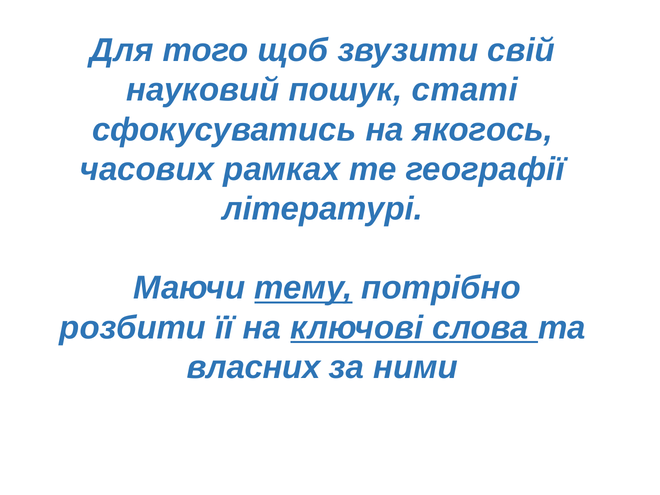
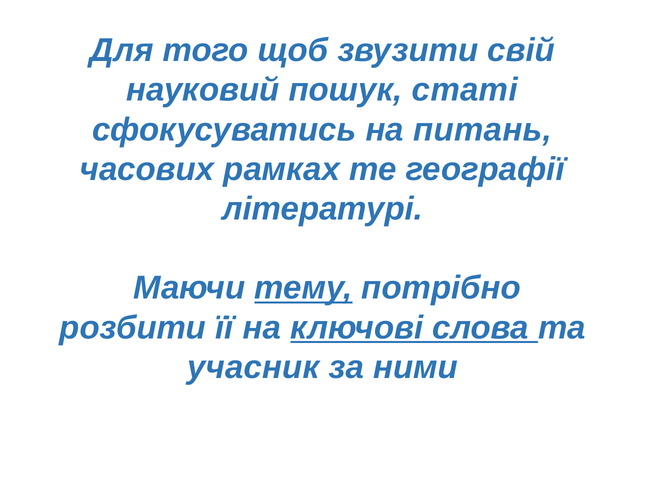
якогось: якогось -> питань (483, 130)
власних: власних -> учасник (253, 367)
